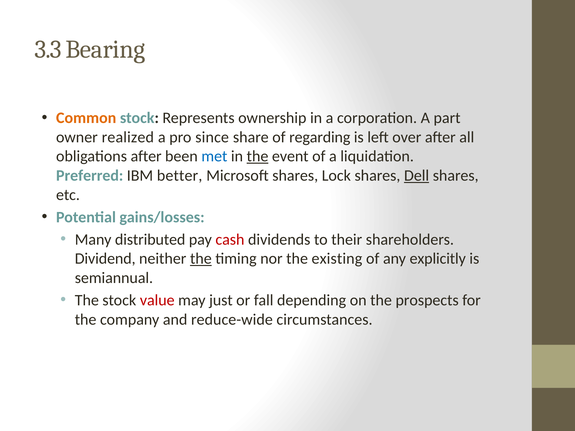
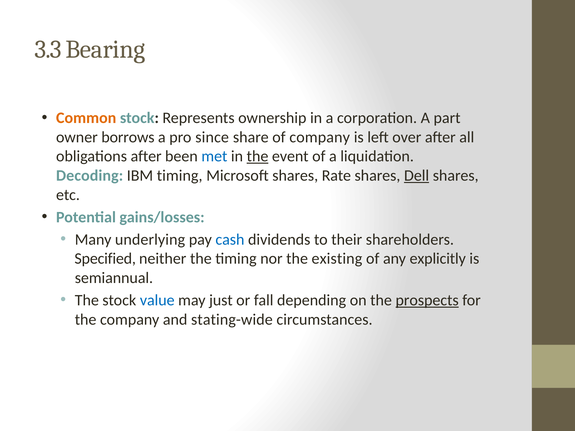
realized: realized -> borrows (128, 137)
of regarding: regarding -> company (320, 137)
Preferred: Preferred -> Decoding (90, 176)
IBM better: better -> timing (180, 176)
Lock: Lock -> Rate (336, 176)
distributed: distributed -> underlying (150, 240)
cash colour: red -> blue (230, 240)
Dividend: Dividend -> Specified (105, 259)
the underline: present -> none (201, 259)
value colour: red -> blue (157, 300)
prospects underline: none -> present (427, 300)
reduce-wide: reduce-wide -> stating-wide (232, 320)
